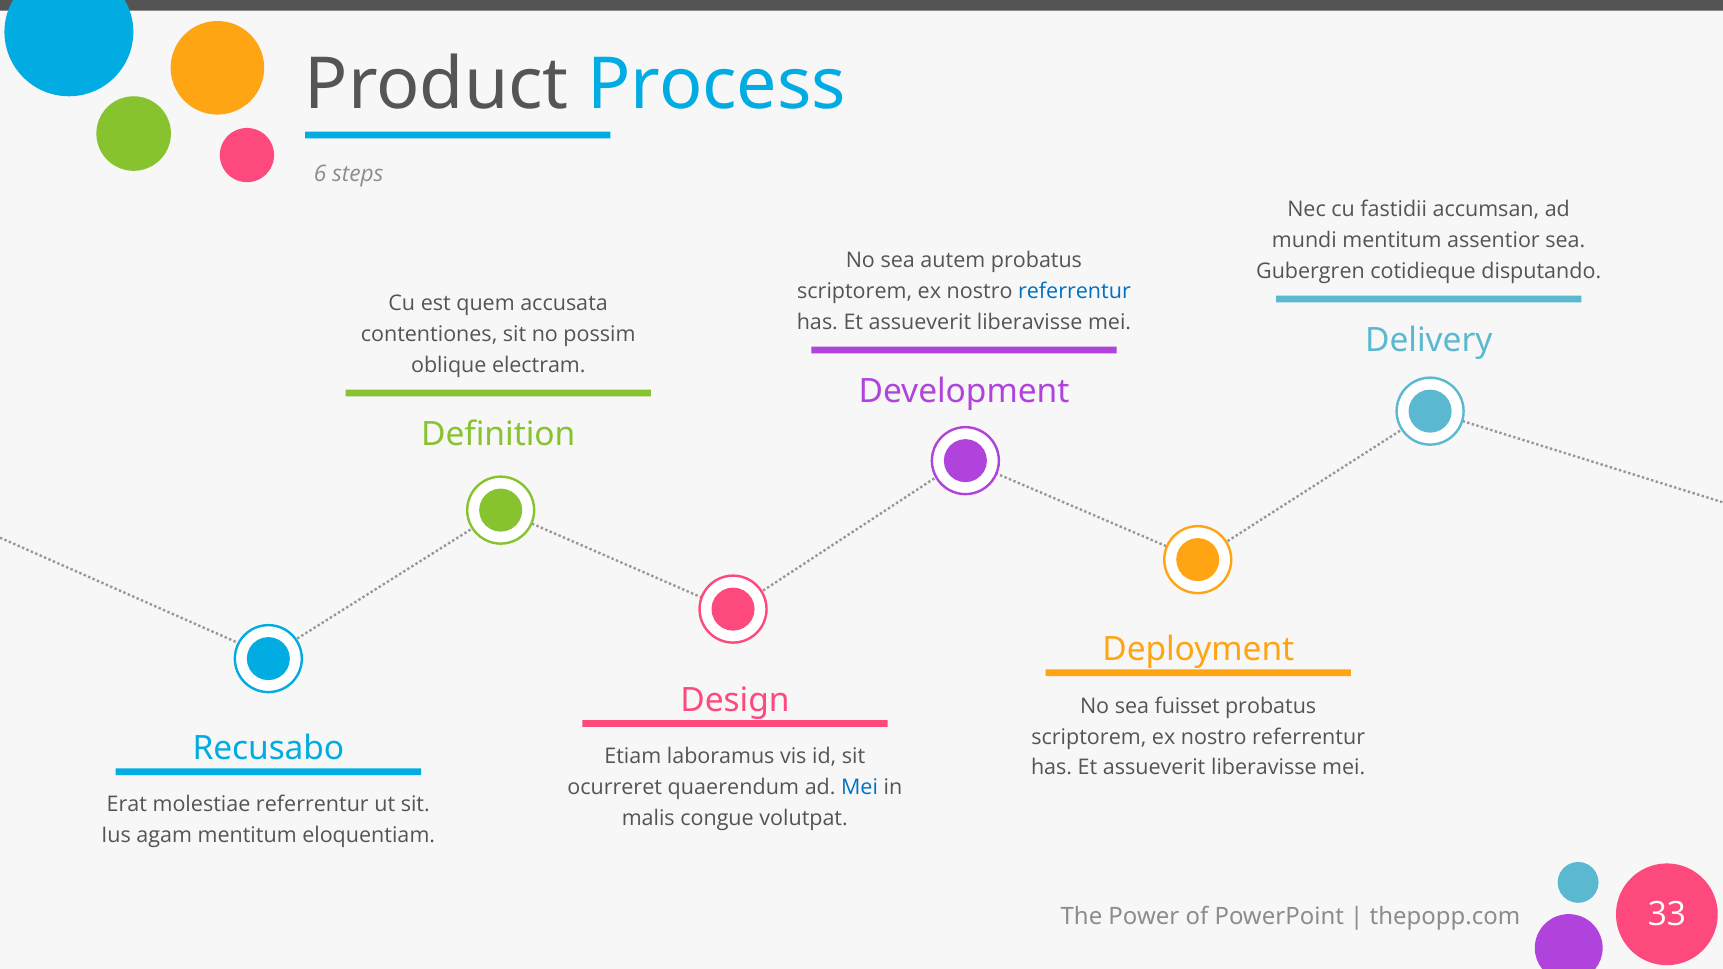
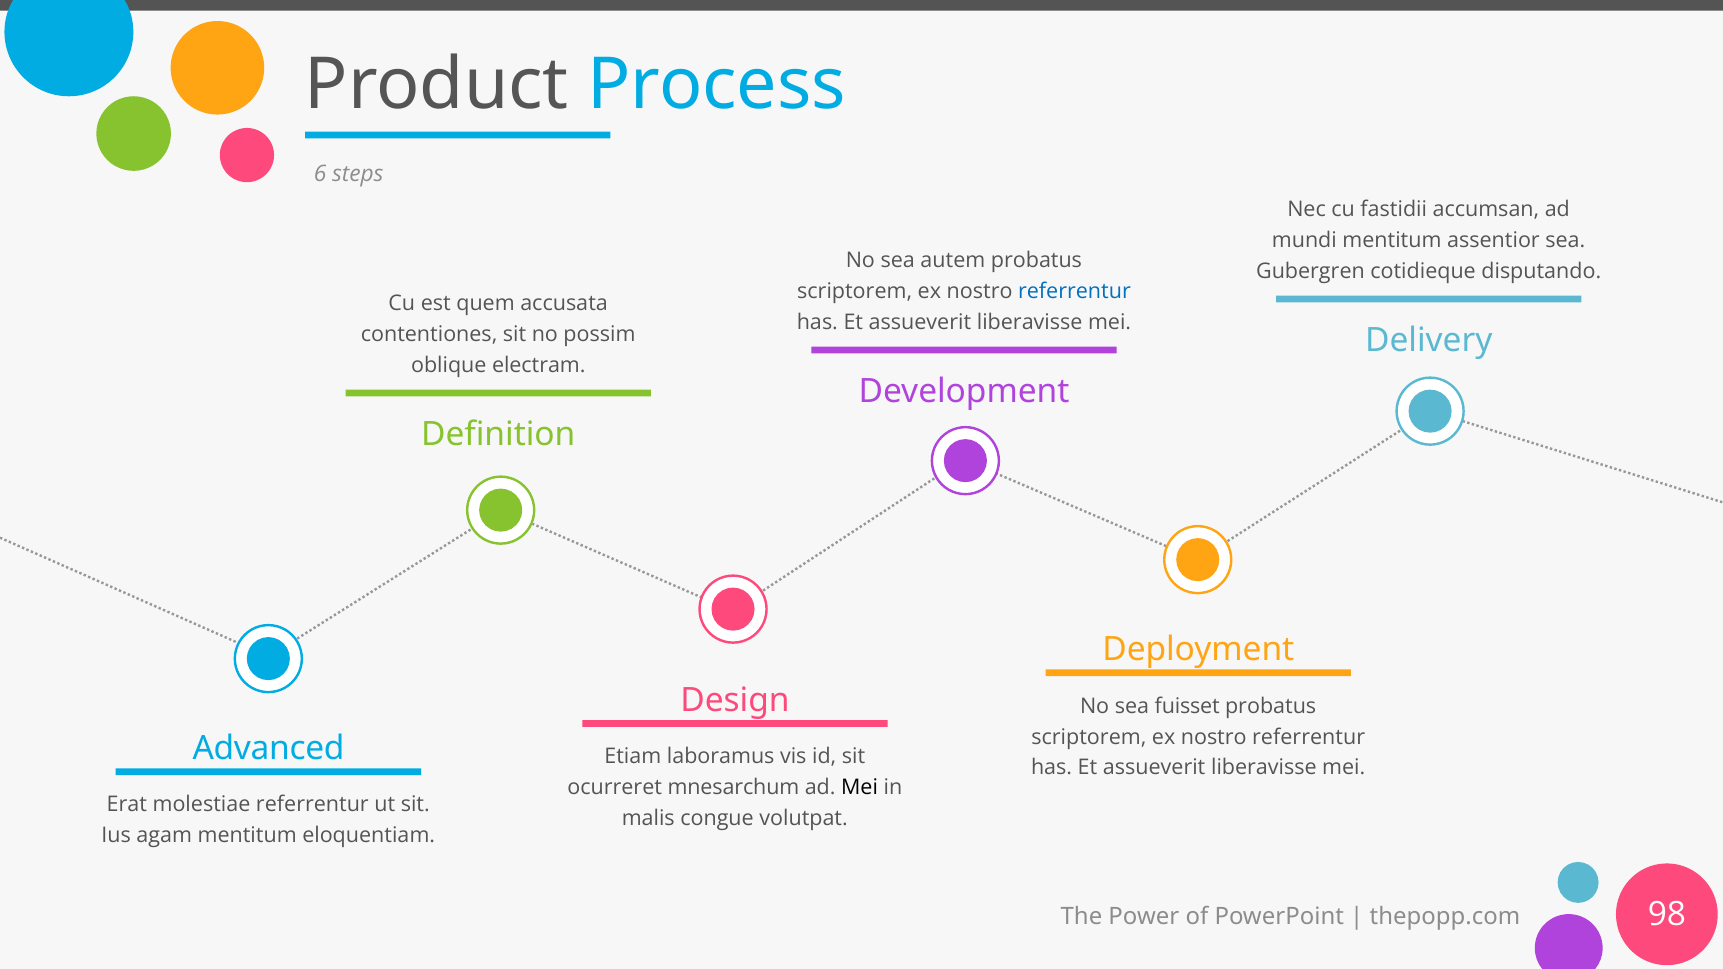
Recusabo: Recusabo -> Advanced (269, 749)
quaerendum: quaerendum -> mnesarchum (733, 788)
Mei colour: blue -> black (860, 788)
33: 33 -> 98 (1667, 914)
